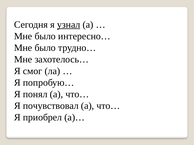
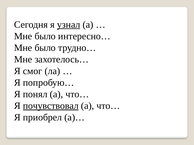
почувствовал underline: none -> present (51, 106)
